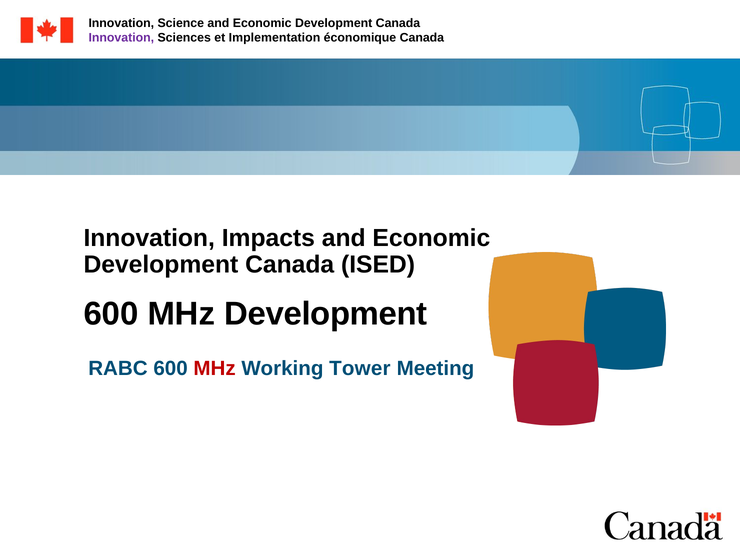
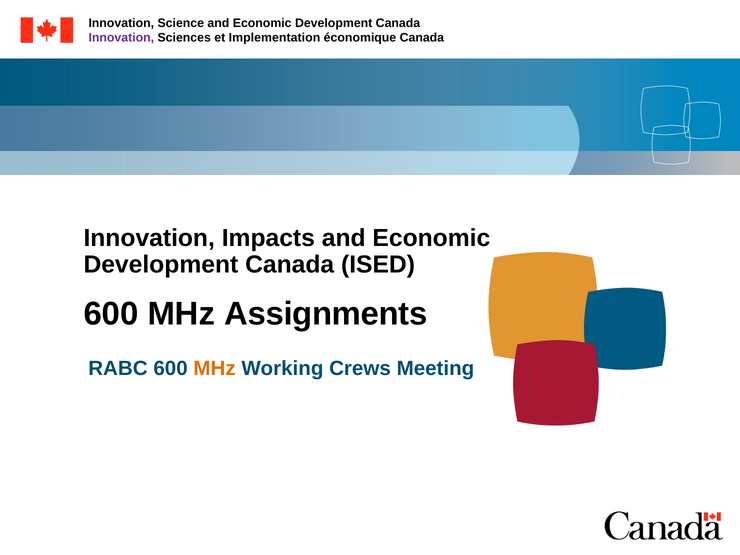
MHz Development: Development -> Assignments (326, 314)
MHz colour: red -> orange (215, 368)
Tower: Tower -> Crews (360, 368)
